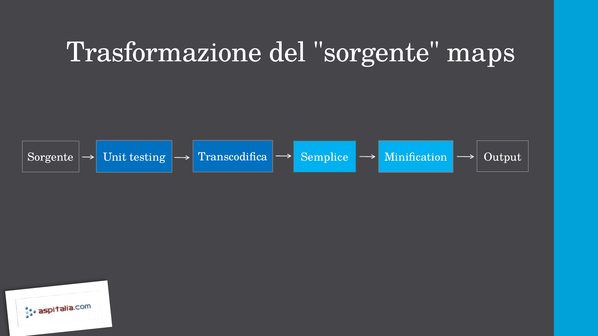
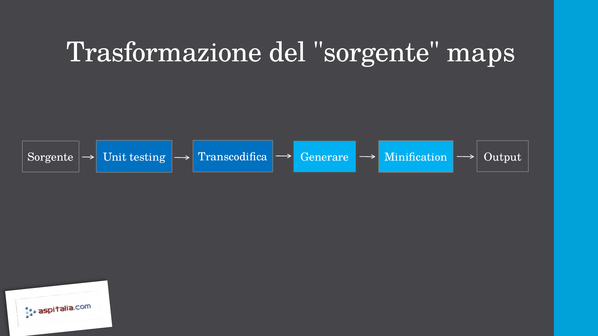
Semplice: Semplice -> Generare (325, 157)
